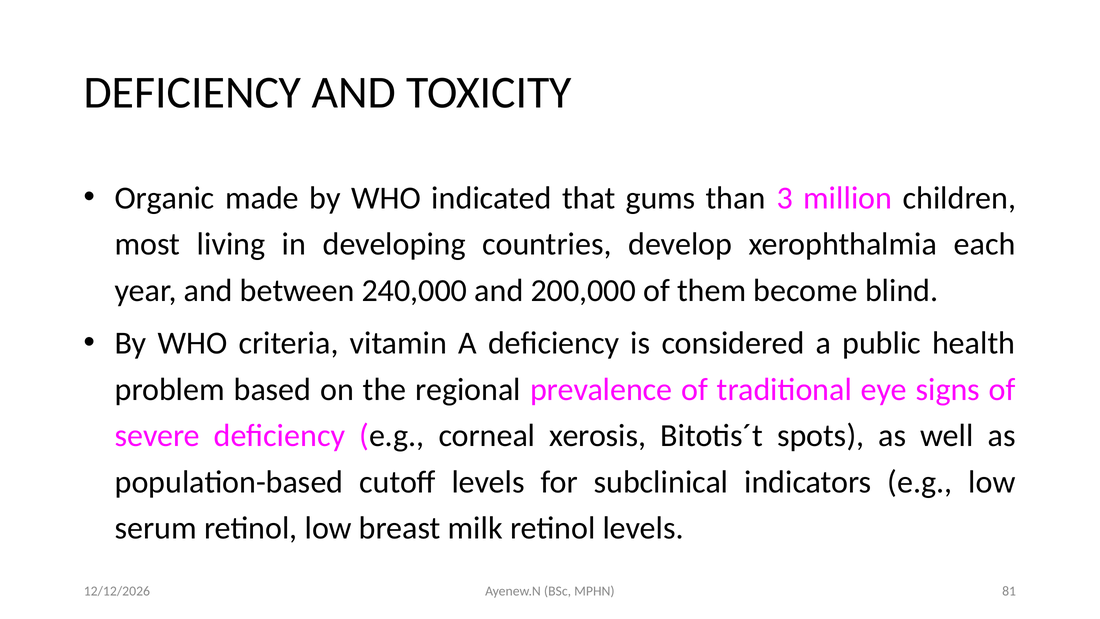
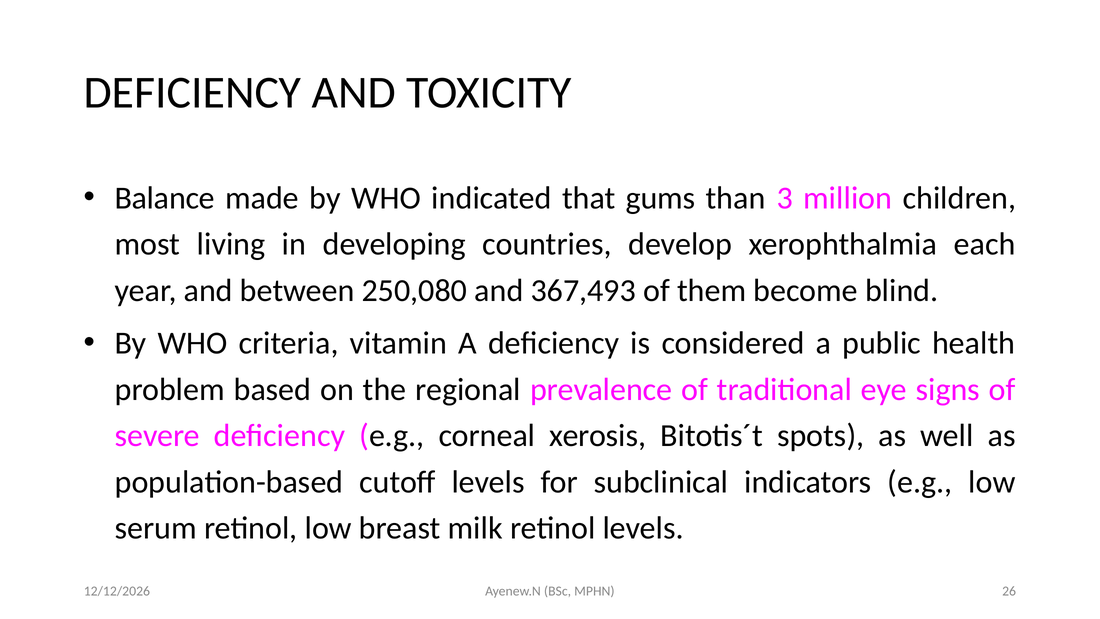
Organic: Organic -> Balance (165, 198)
240,000: 240,000 -> 250,080 (414, 290)
200,000: 200,000 -> 367,493 (583, 290)
81: 81 -> 26 (1009, 591)
